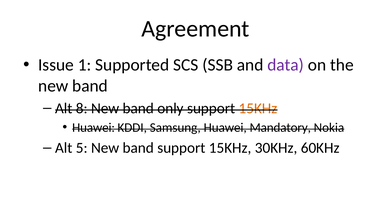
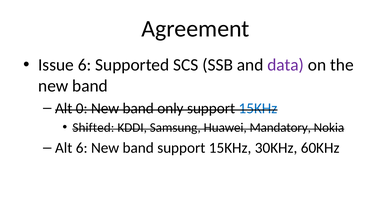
Issue 1: 1 -> 6 (84, 65)
8: 8 -> 0 (82, 108)
15KHz colour: orange -> blue (258, 108)
Huawei: Huawei -> Shifted (93, 128)
Alt 5: 5 -> 6 (82, 148)
